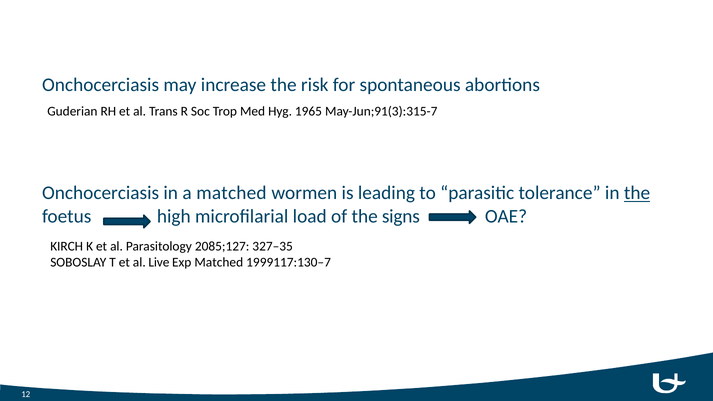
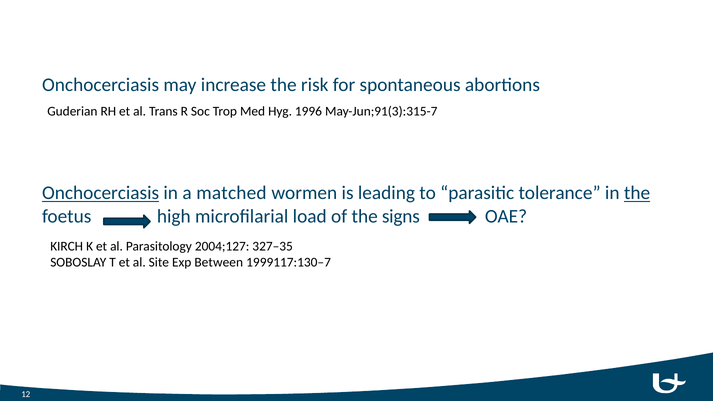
1965: 1965 -> 1996 (308, 111)
Onchocerciasis underline: none -> present (101, 193)
2085;127: 2085;127 -> 2004;127 (222, 247)
Live: Live -> Site (159, 263)
Exp Matched: Matched -> Between (219, 263)
